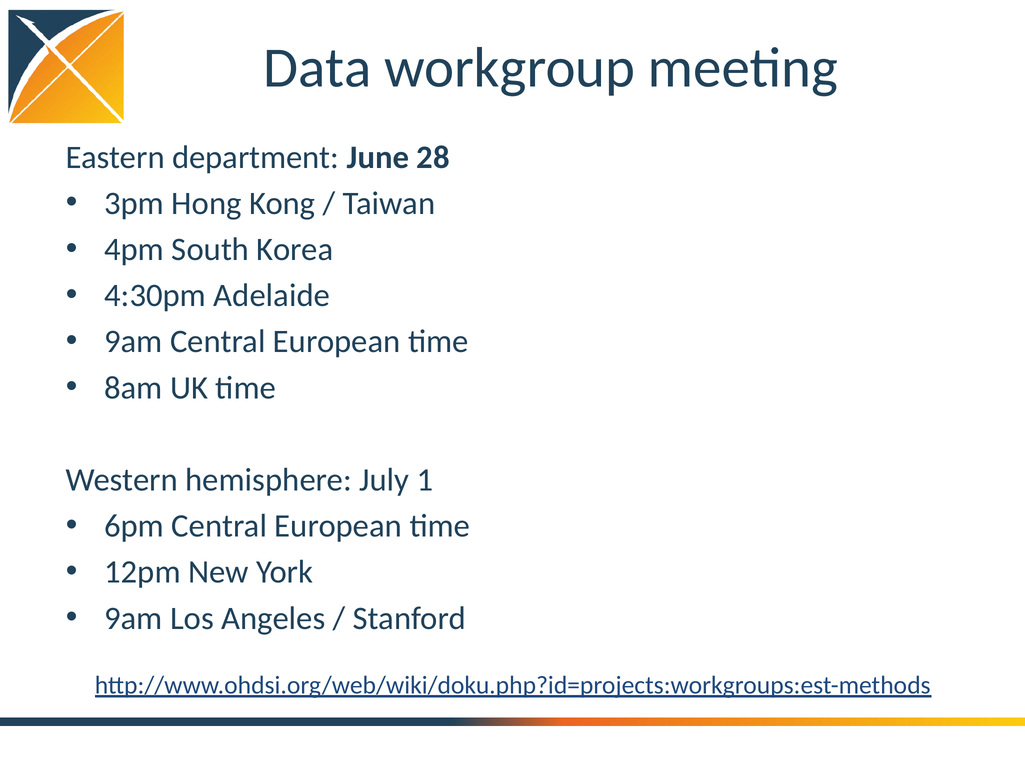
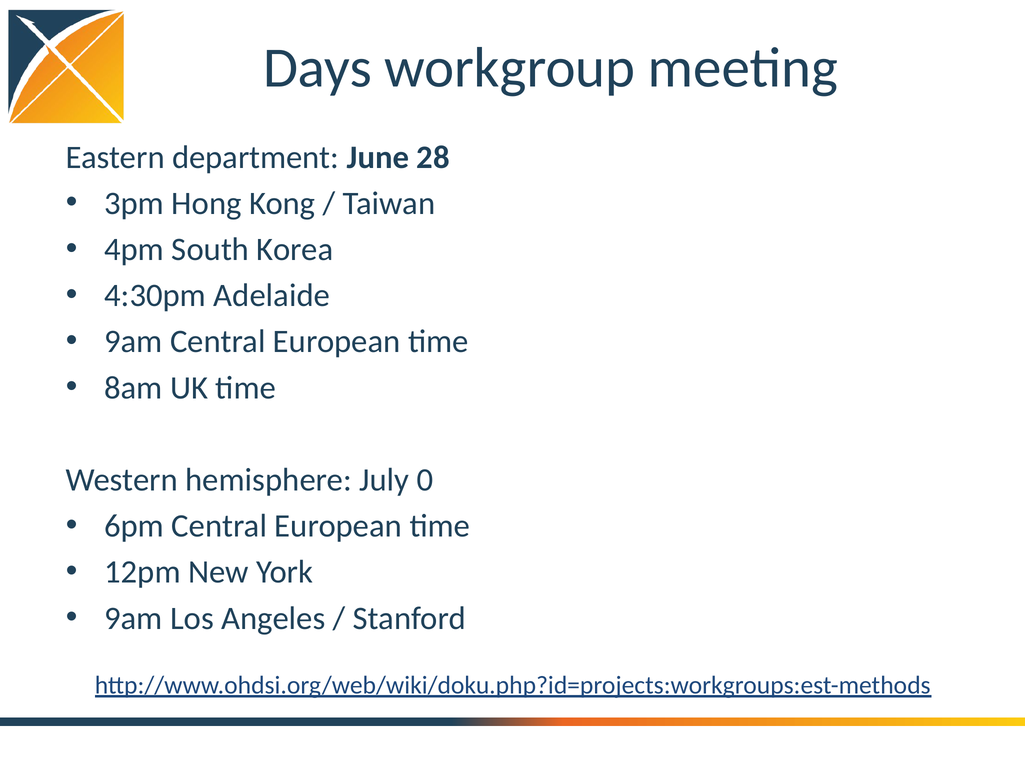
Data: Data -> Days (318, 68)
1: 1 -> 0 (425, 480)
